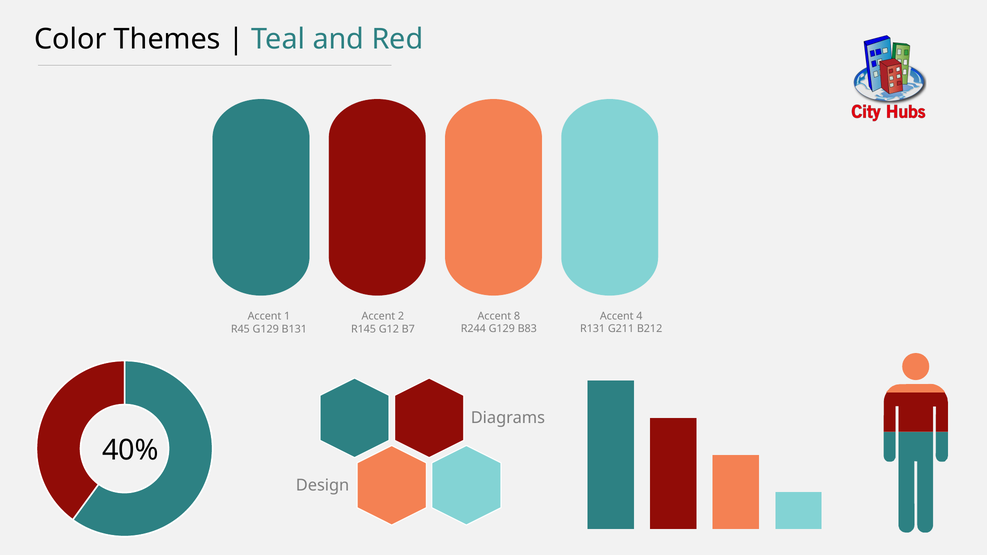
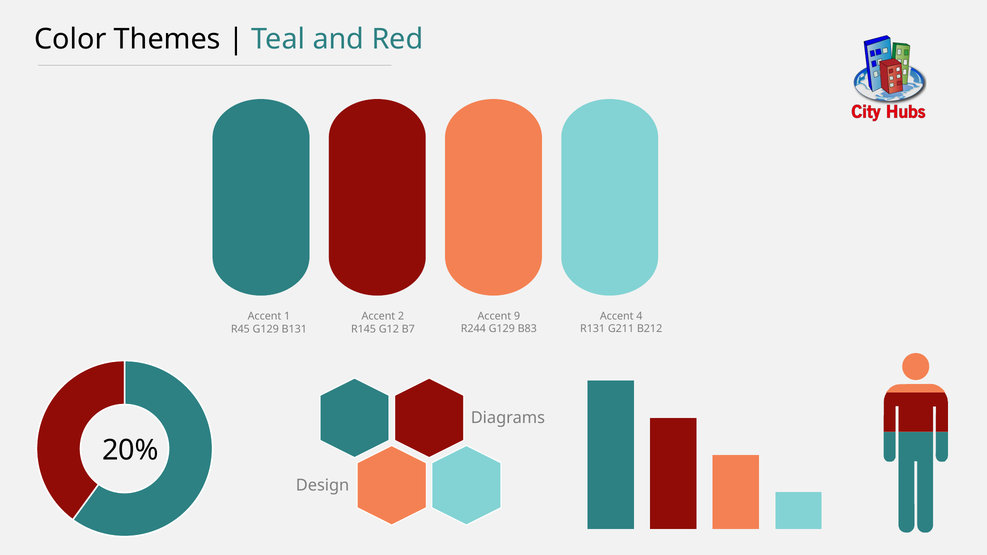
8: 8 -> 9 (517, 316)
40%: 40% -> 20% (130, 450)
